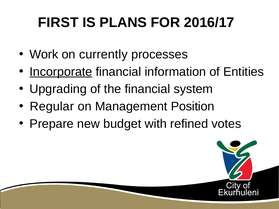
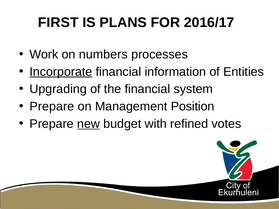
currently: currently -> numbers (103, 54)
Regular: Regular -> Prepare (52, 107)
new underline: none -> present (88, 124)
